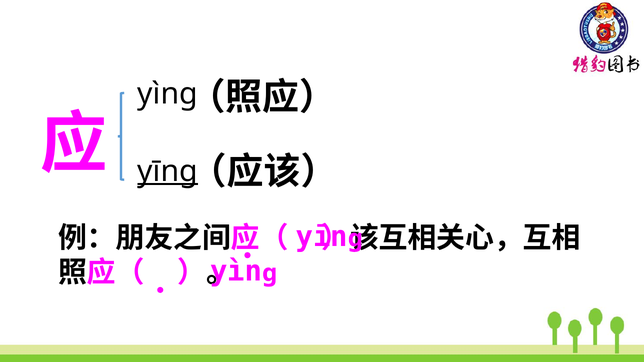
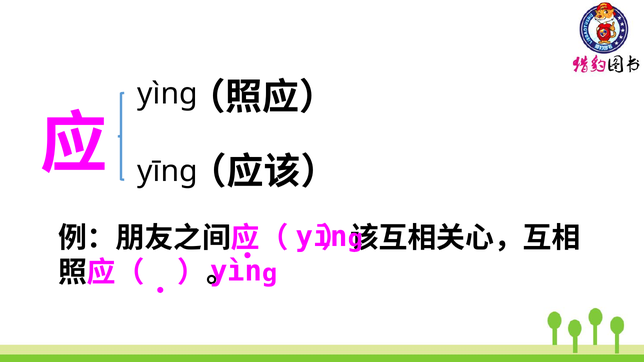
yīng underline: present -> none (168, 171)
